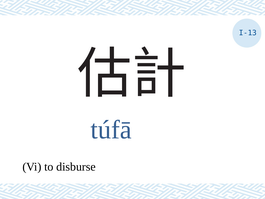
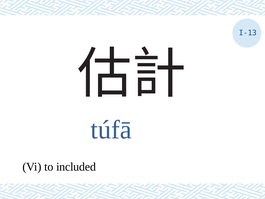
disburse: disburse -> included (76, 167)
